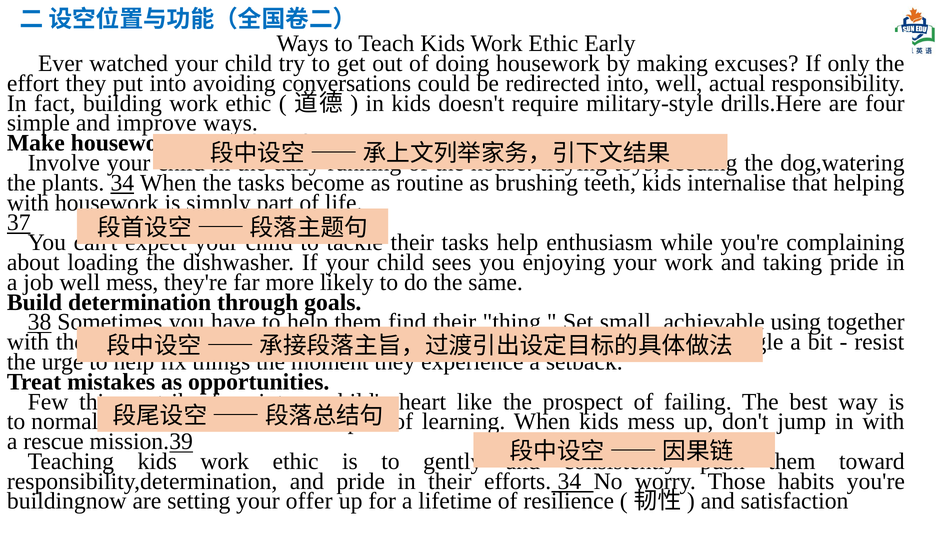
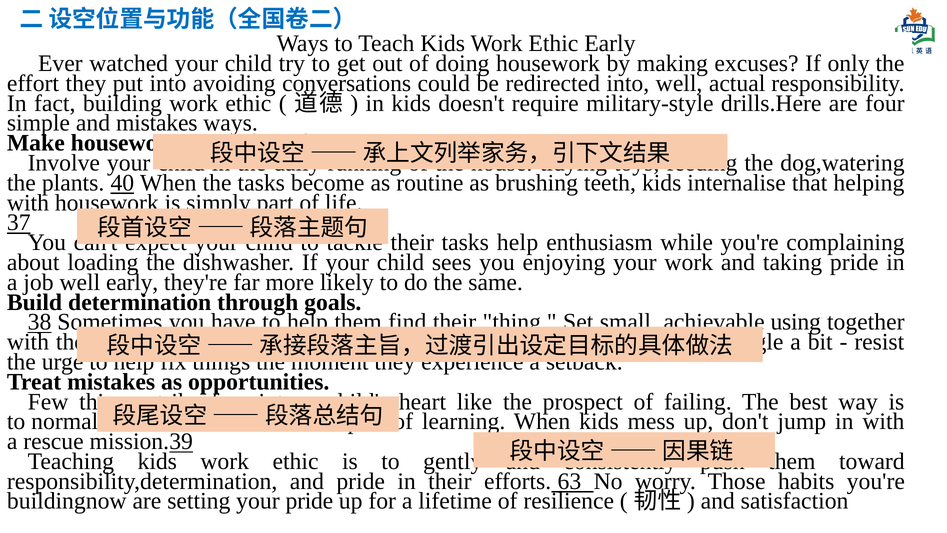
and improve: improve -> mistakes (157, 123)
plants 34: 34 -> 40 (122, 183)
well mess: mess -> early (132, 282)
efforts 34: 34 -> 63 (569, 481)
your offer: offer -> pride (309, 501)
